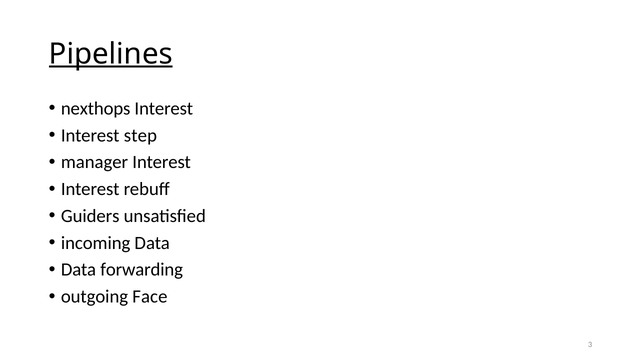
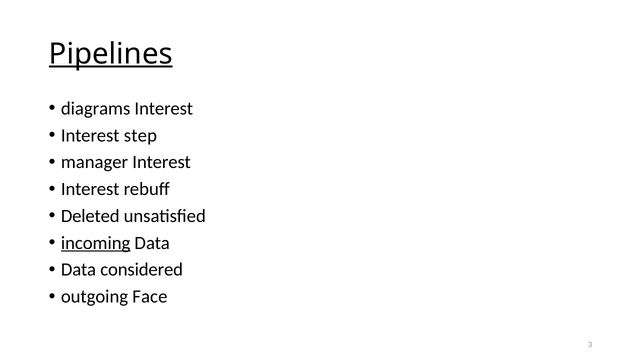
nexthops: nexthops -> diagrams (96, 108)
Guiders: Guiders -> Deleted (90, 216)
incoming underline: none -> present (96, 243)
forwarding: forwarding -> considered (142, 269)
